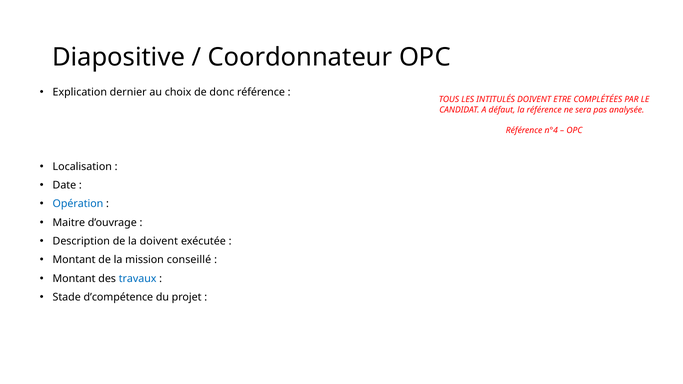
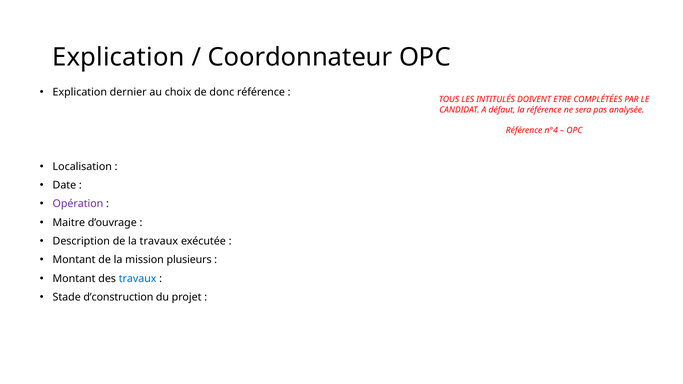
Diapositive: Diapositive -> Explication (118, 57)
Opération colour: blue -> purple (78, 204)
la doivent: doivent -> travaux (159, 241)
conseillé: conseillé -> plusieurs (189, 260)
d’compétence: d’compétence -> d’construction (118, 297)
